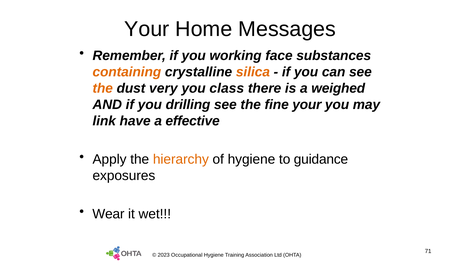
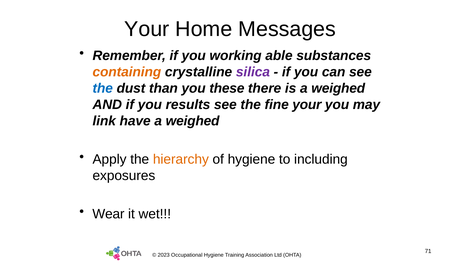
face: face -> able (279, 56)
silica colour: orange -> purple (253, 72)
the colour: orange -> blue (103, 88)
very: very -> than (163, 88)
class: class -> these (227, 88)
drilling: drilling -> results (188, 105)
have a effective: effective -> weighed (193, 121)
guidance: guidance -> including (321, 159)
